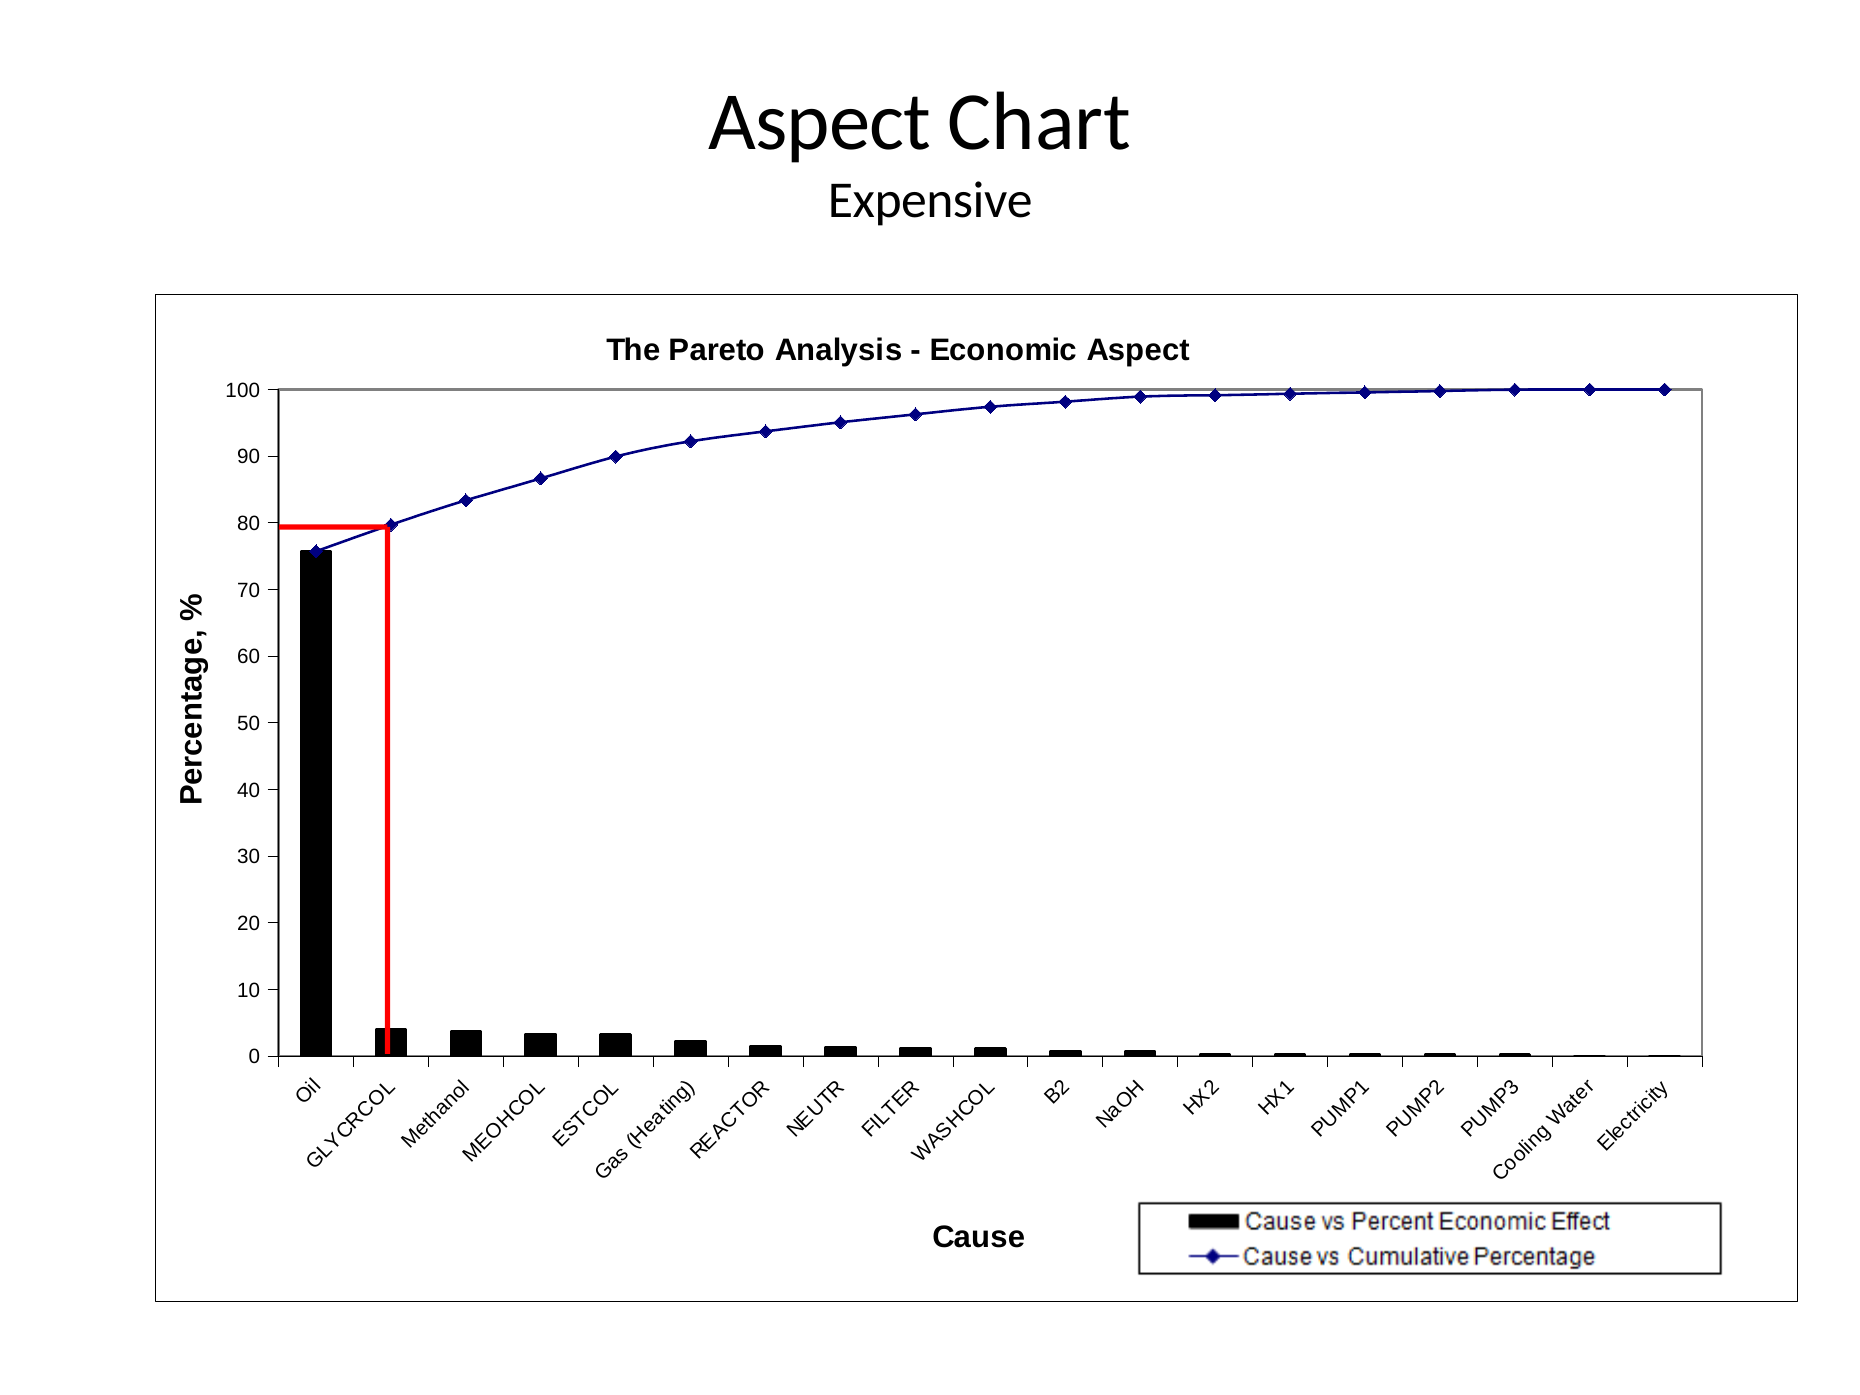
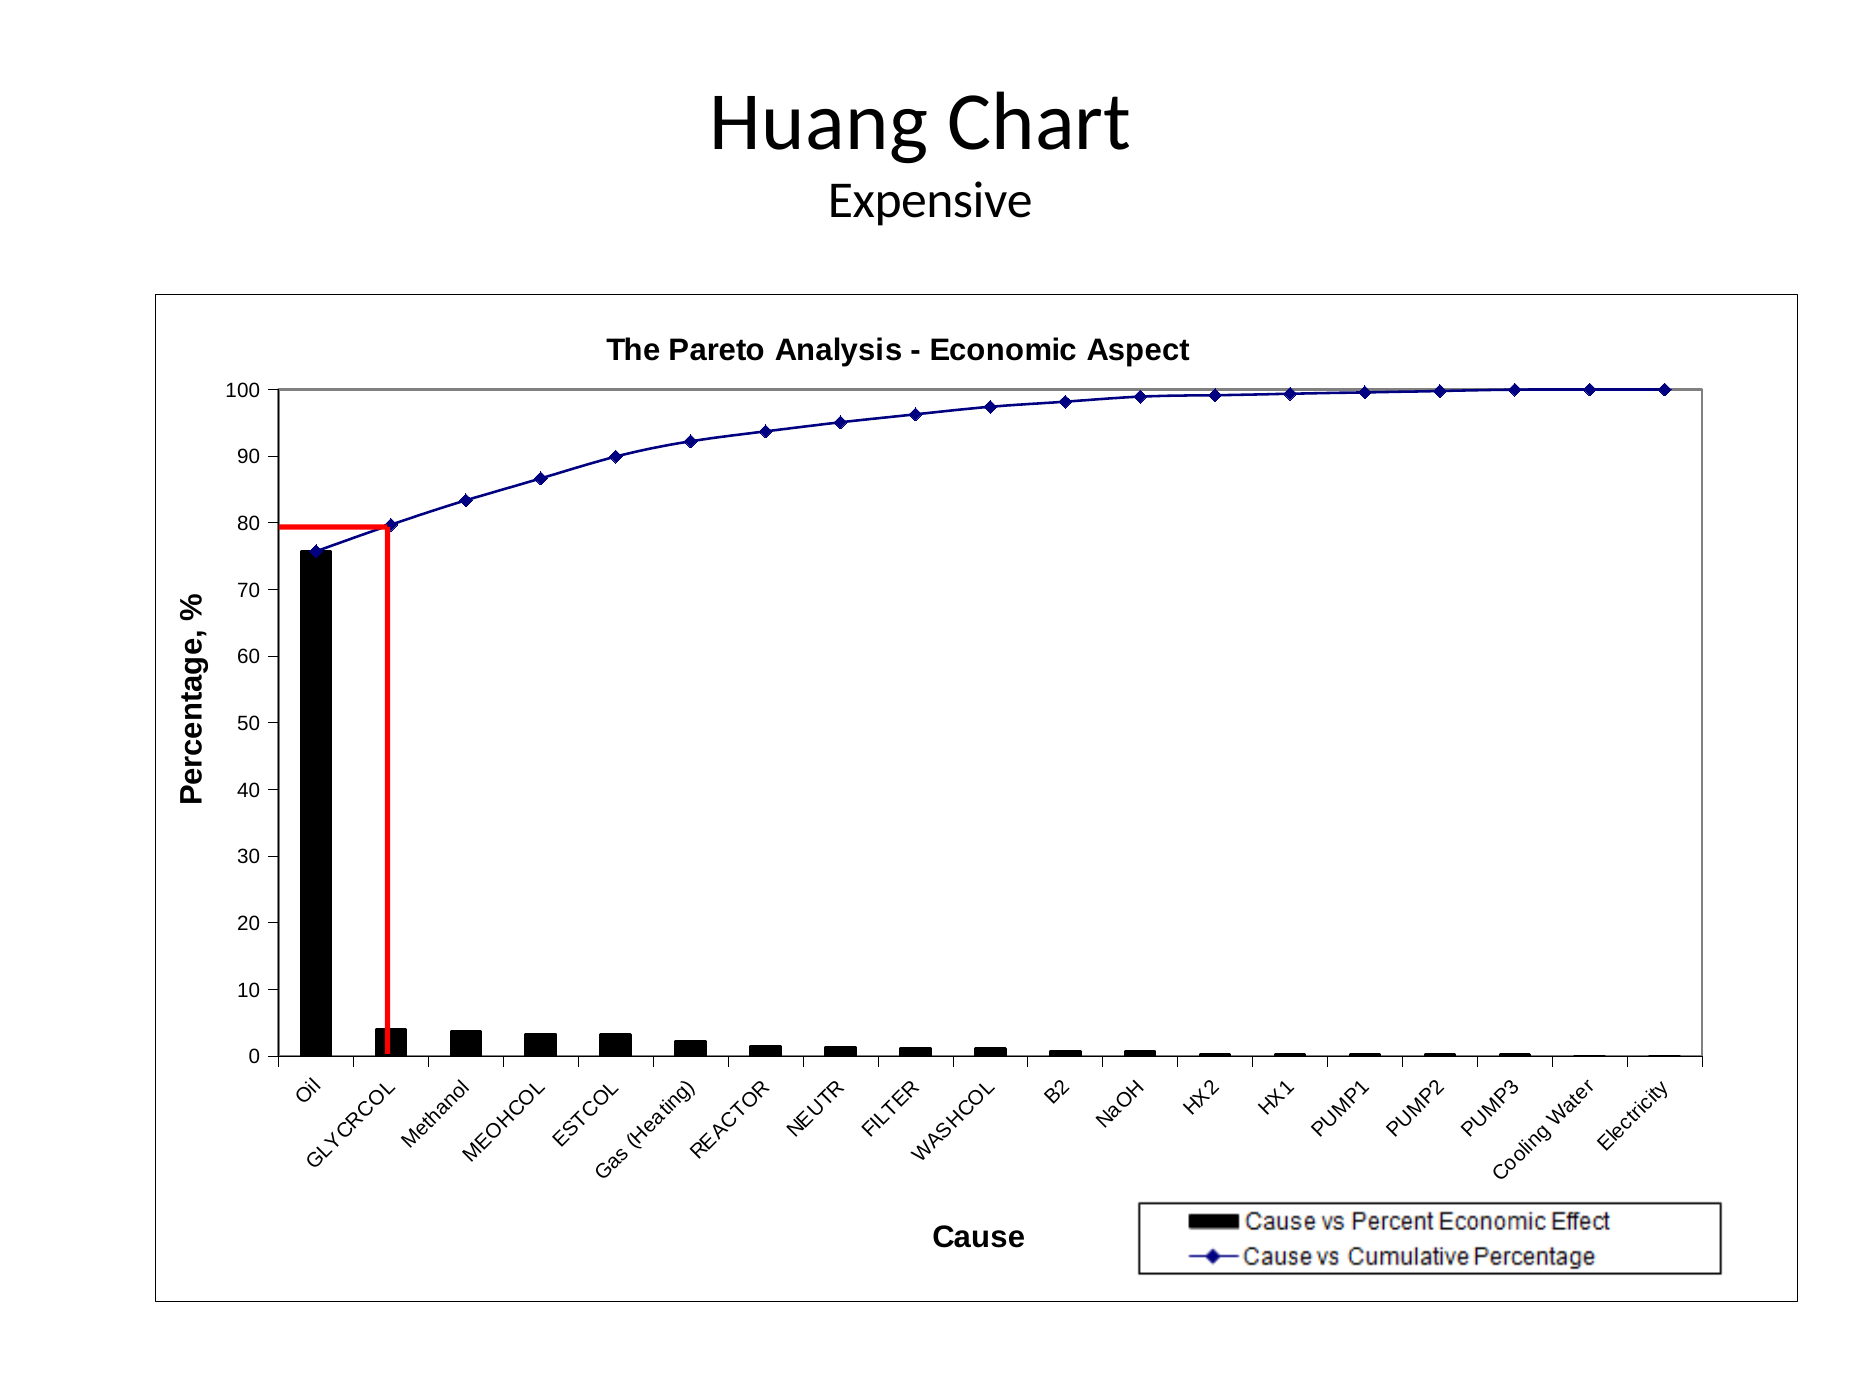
Aspect: Aspect -> Huang (819, 122)
